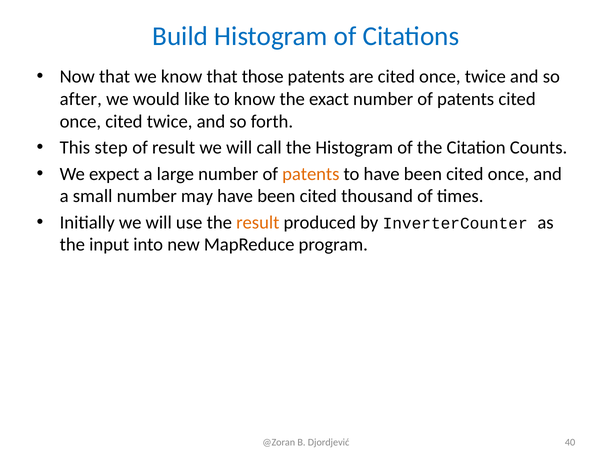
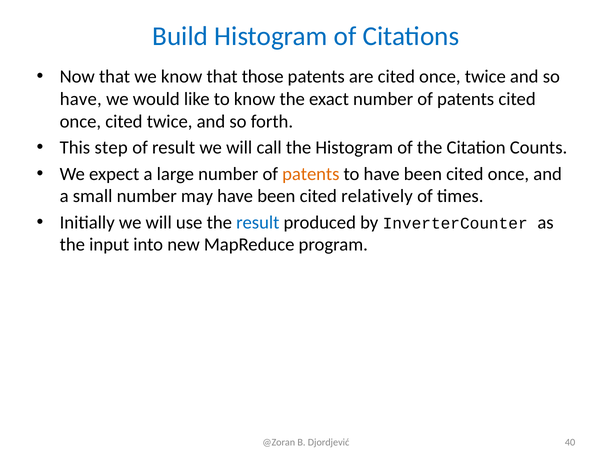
after: after -> have (81, 99)
thousand: thousand -> relatively (377, 196)
result colour: orange -> blue (258, 222)
